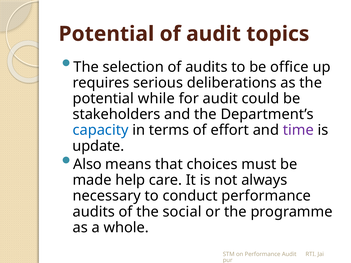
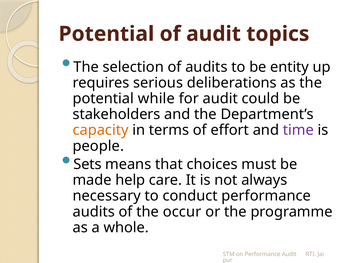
office: office -> entity (290, 67)
capacity colour: blue -> orange (101, 130)
update: update -> people (98, 146)
Also: Also -> Sets (87, 164)
social: social -> occur (182, 212)
